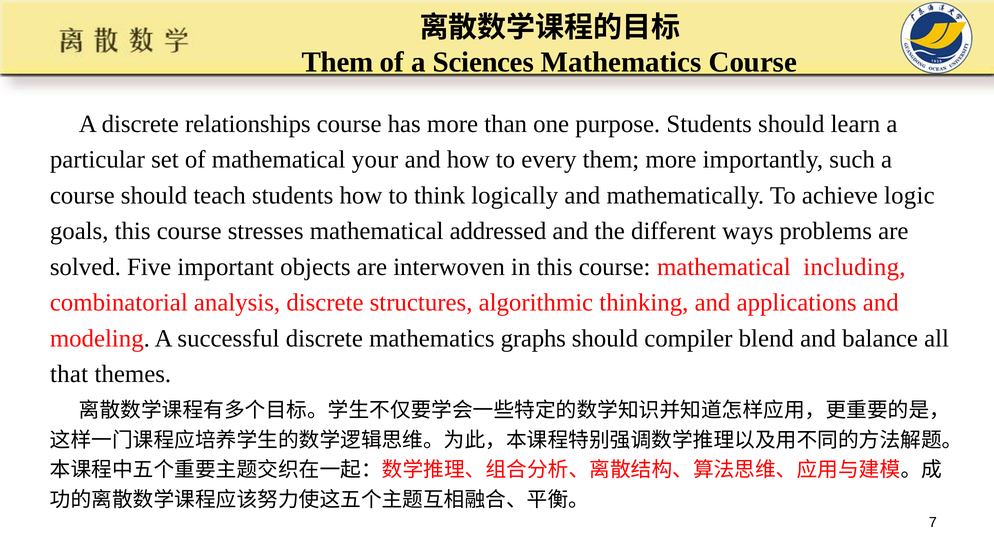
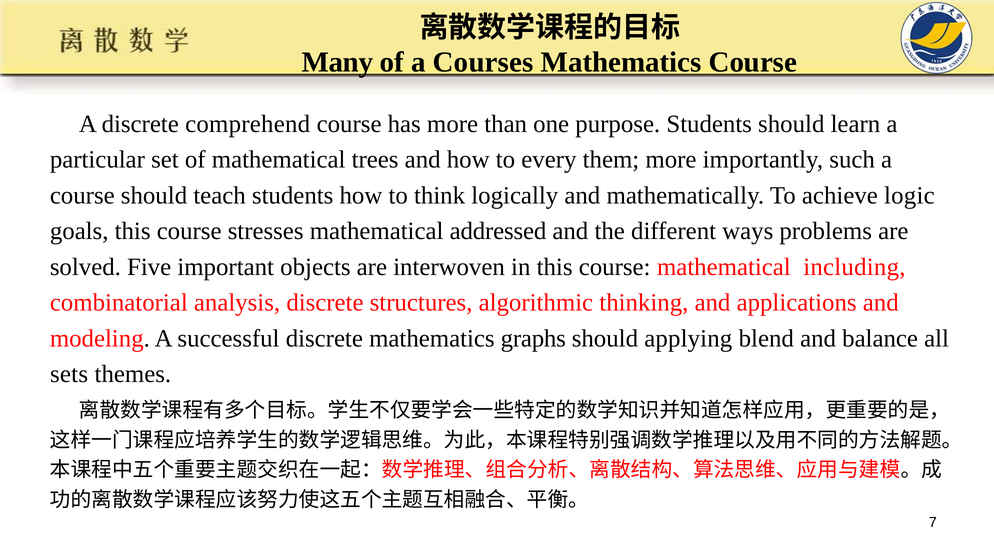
Them: Them -> Many (337, 62)
Sciences: Sciences -> Courses (483, 62)
relationships: relationships -> comprehend (248, 124)
your: your -> trees (375, 160)
compiler: compiler -> applying (688, 339)
that: that -> sets (69, 374)
